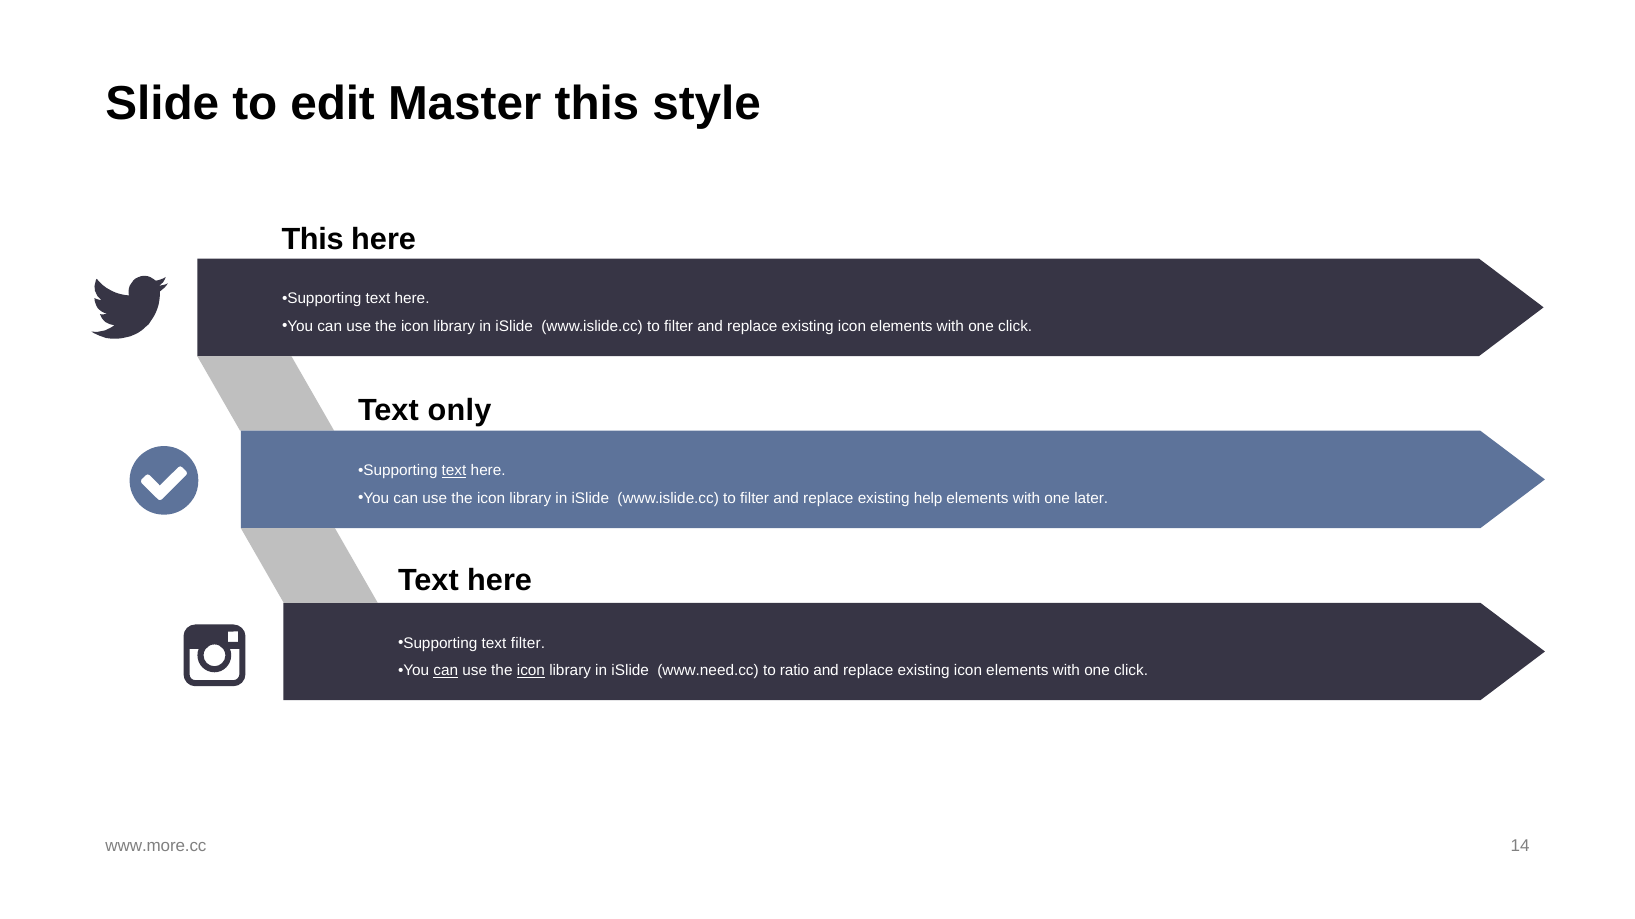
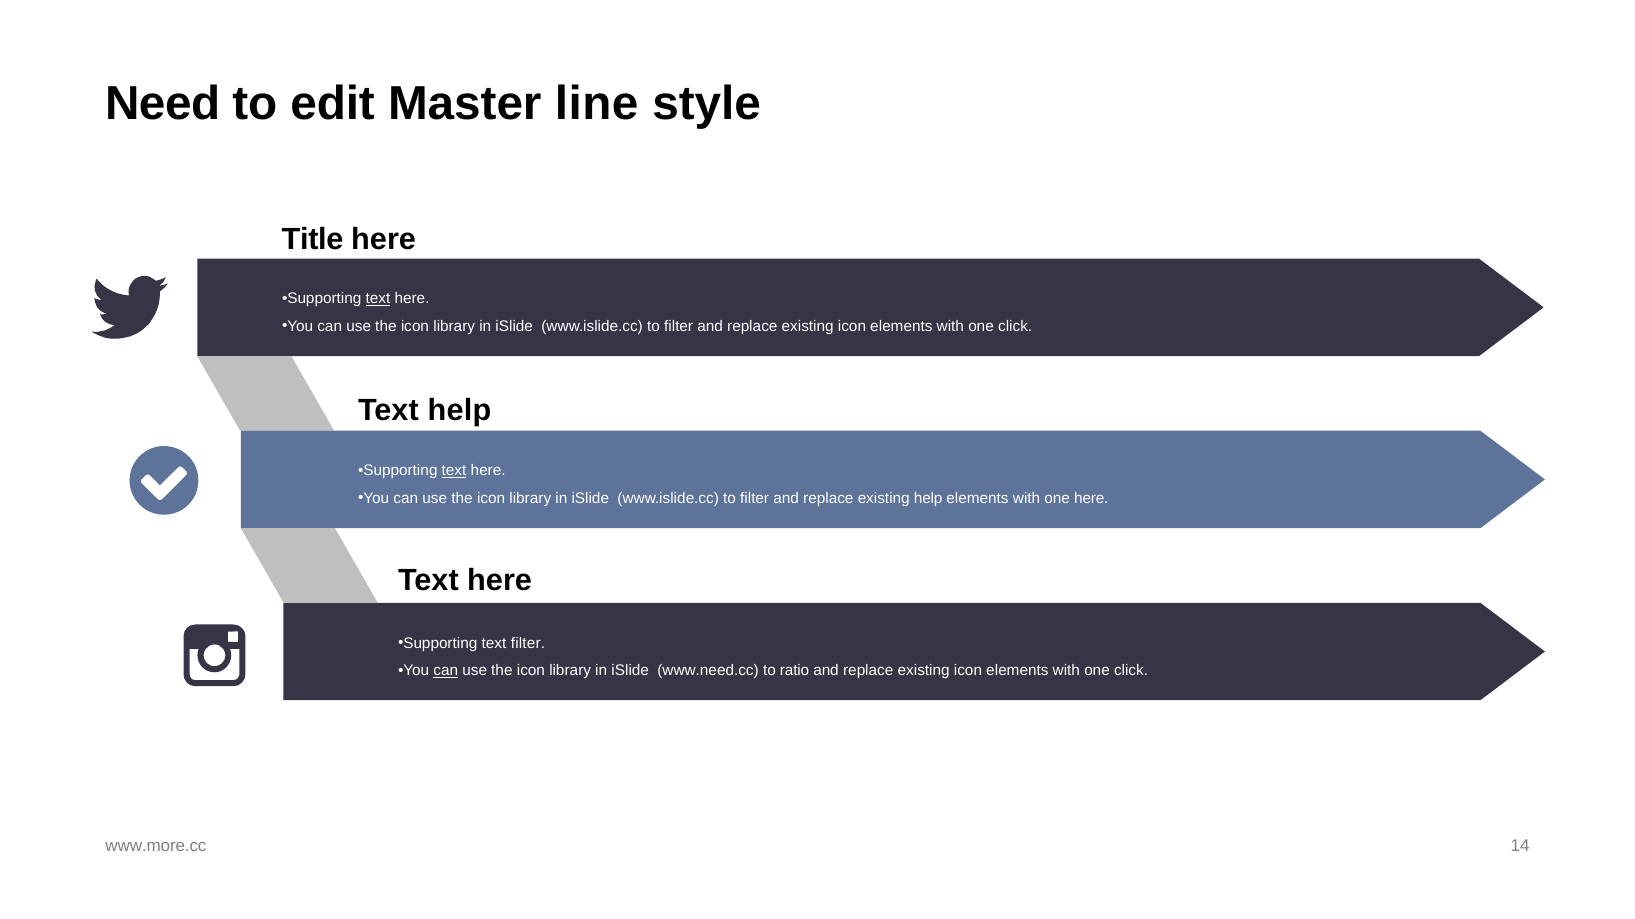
Slide: Slide -> Need (163, 104)
Master this: this -> line (597, 104)
This: This -> Title (313, 239)
text underline: none -> present (378, 299)
Text only: only -> help (459, 411)
one later: later -> here (1091, 499)
icon underline: present -> none (531, 671)
